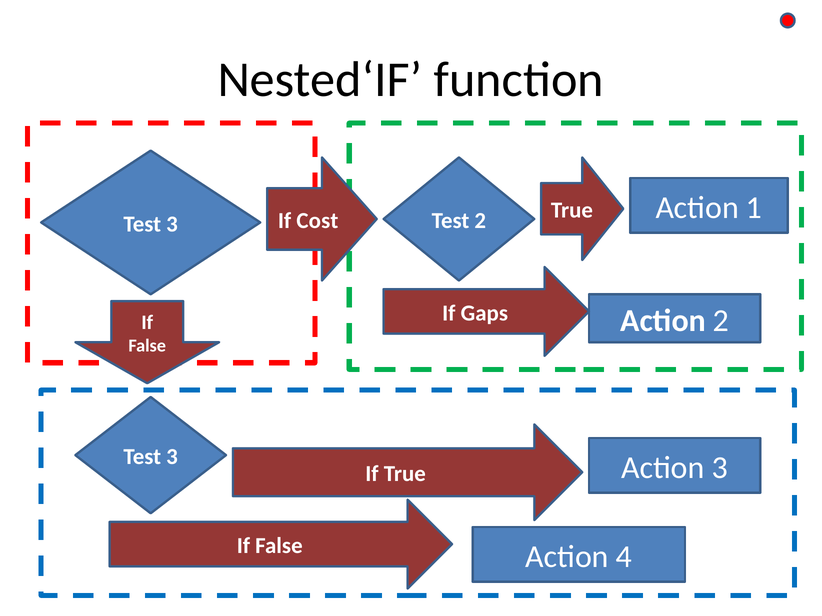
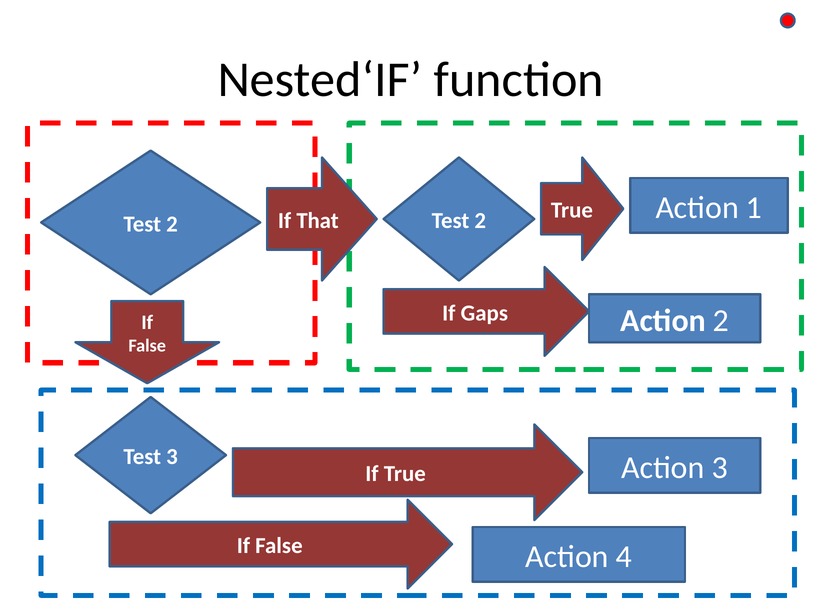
Cost: Cost -> That (318, 221)
3: 3 -> 2 (172, 224)
